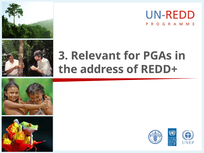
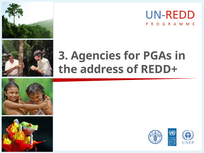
Relevant: Relevant -> Agencies (96, 56)
